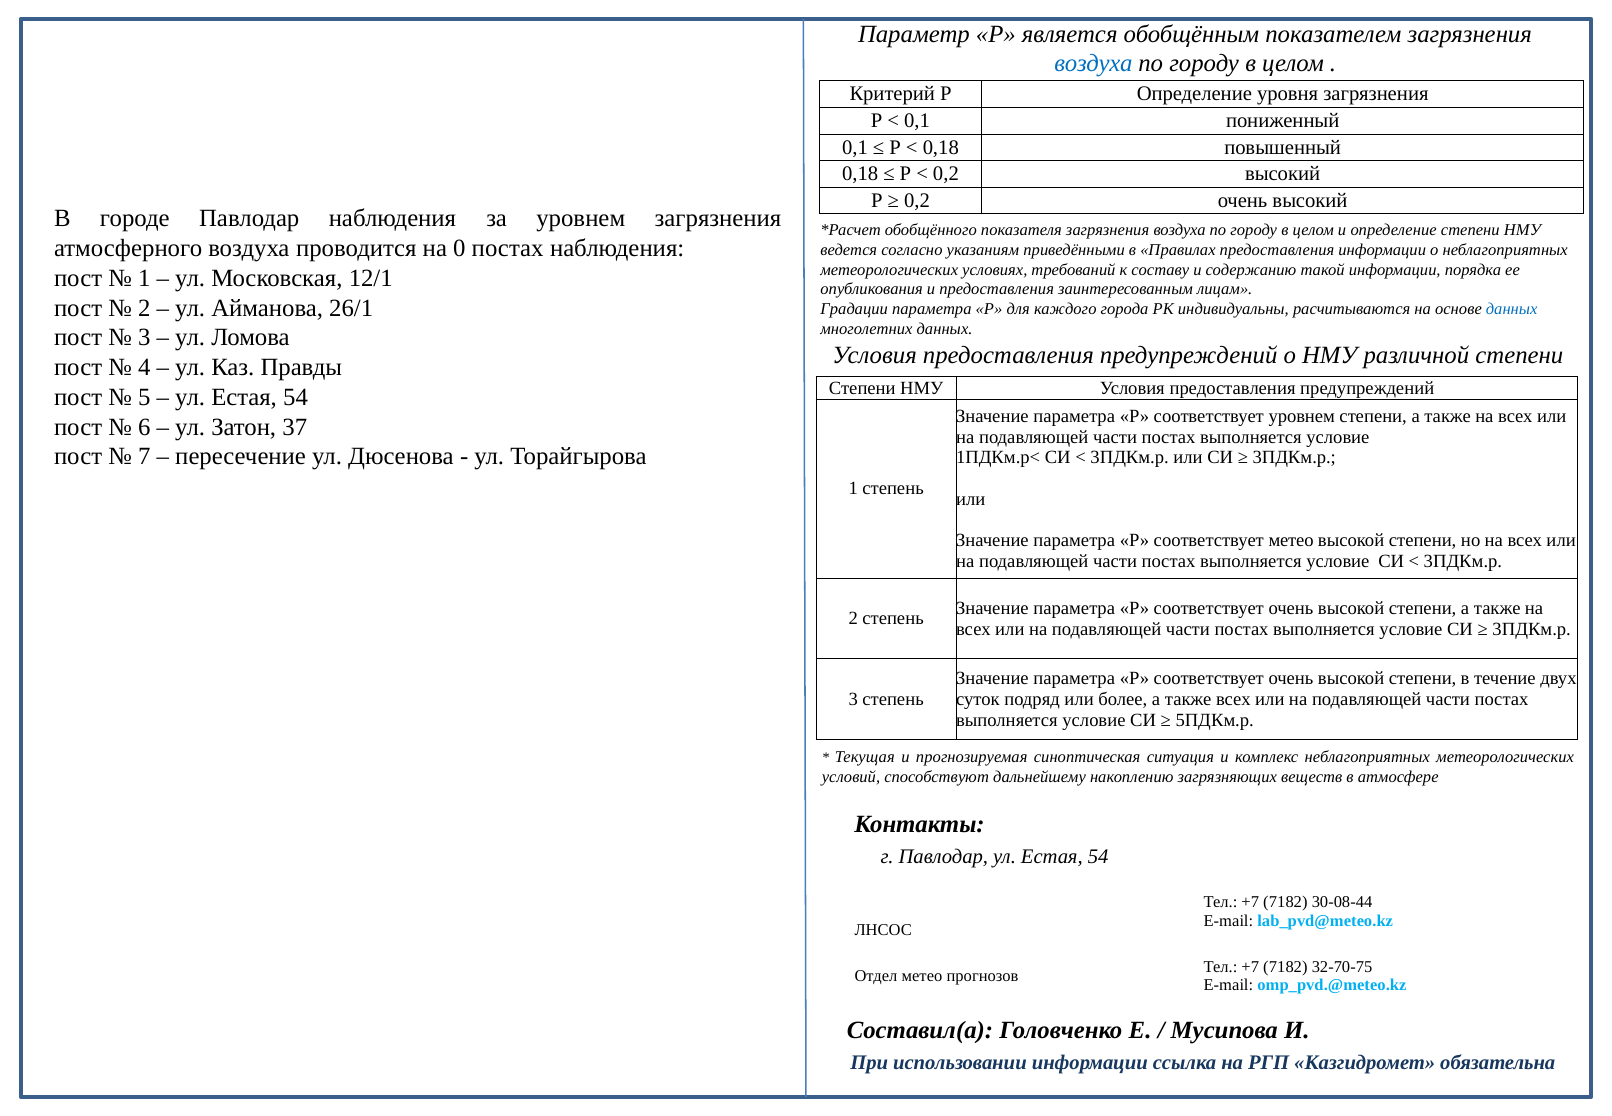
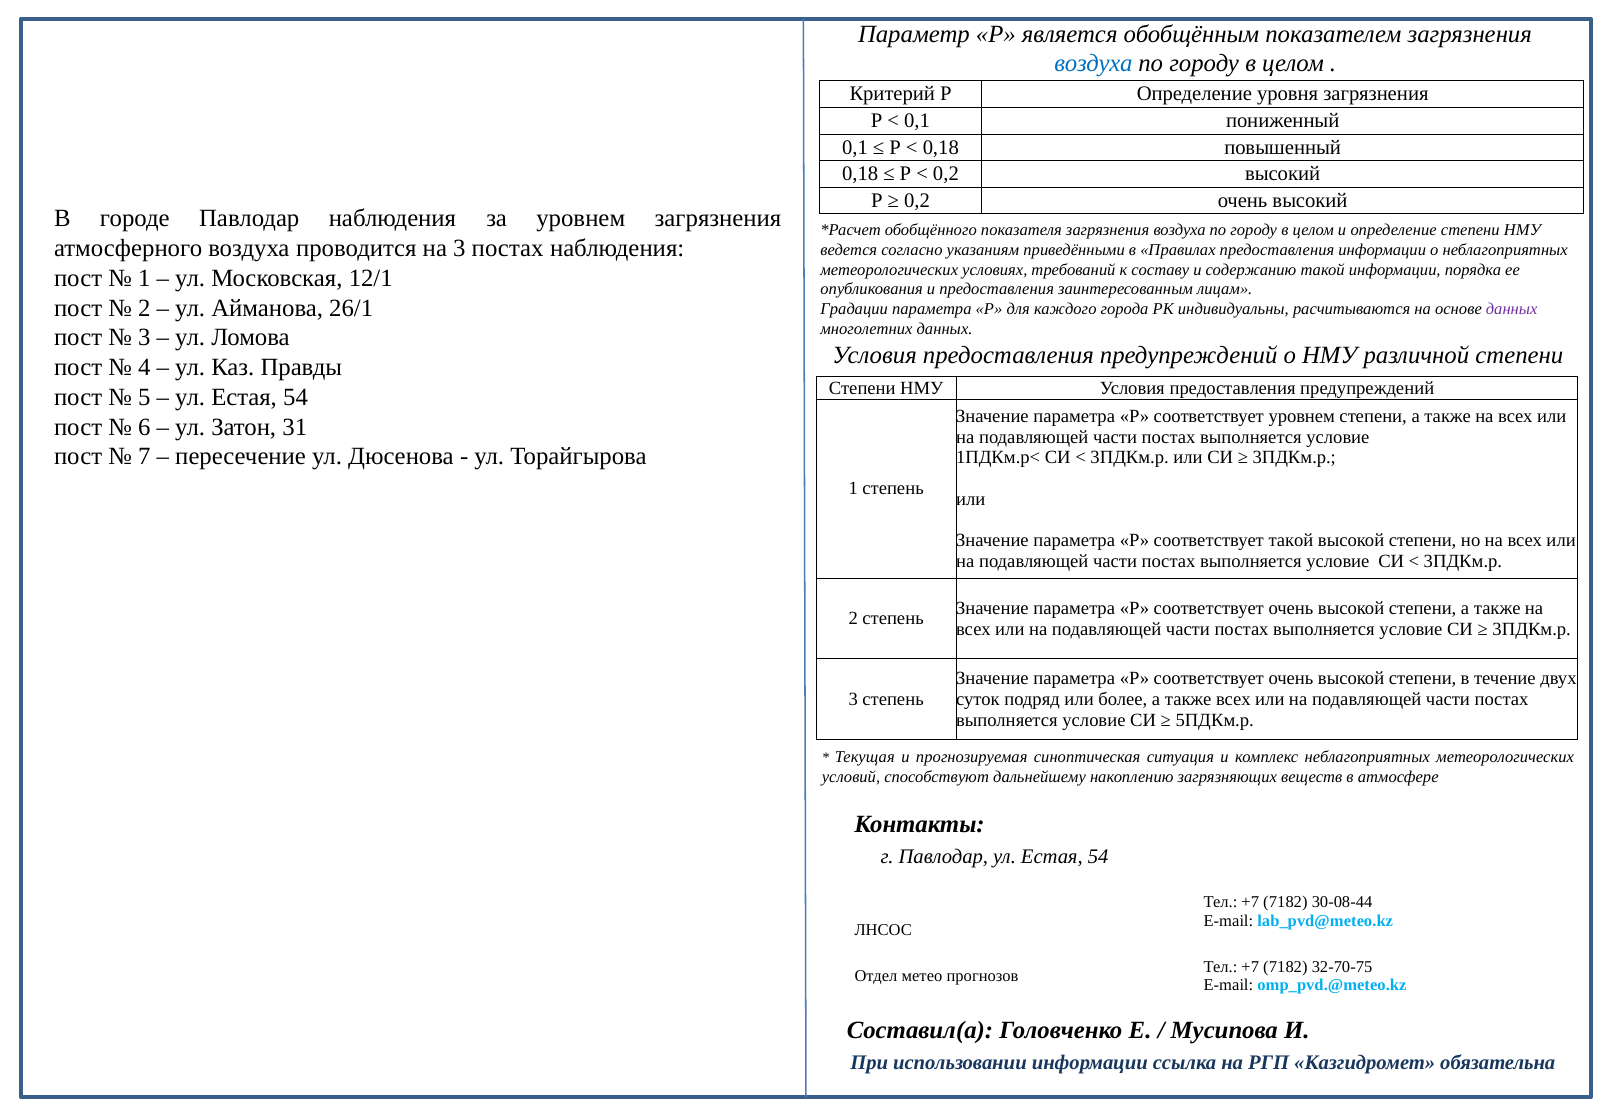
на 0: 0 -> 3 (459, 248)
данных colour: blue -> purple (1512, 309)
37: 37 -> 31 (295, 427)
соответствует метео: метео -> такой (1291, 540)
